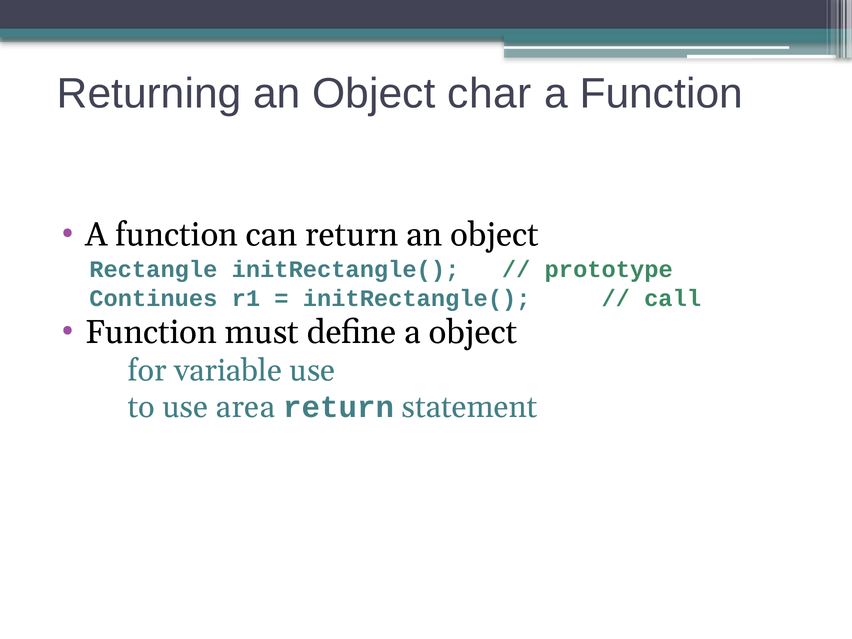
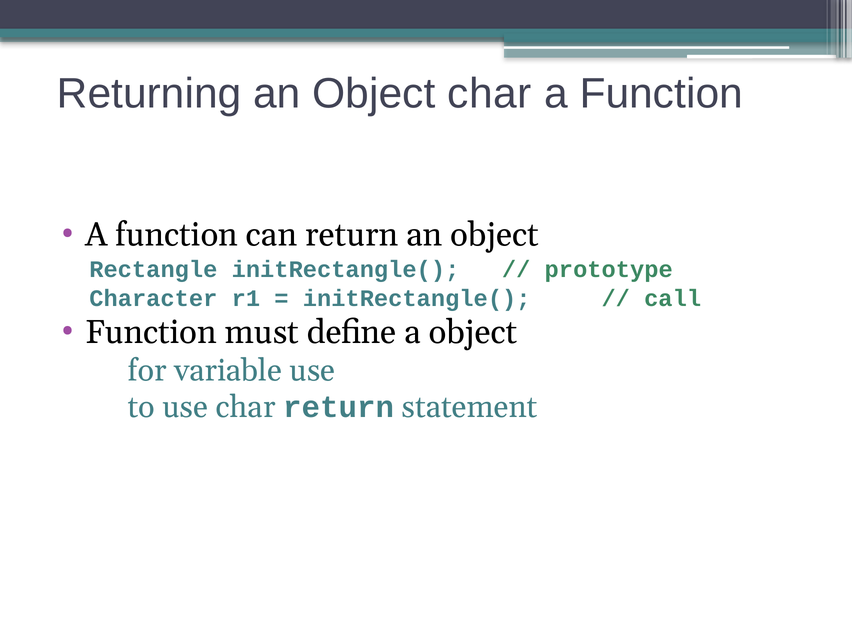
Continues: Continues -> Character (153, 298)
use area: area -> char (246, 407)
